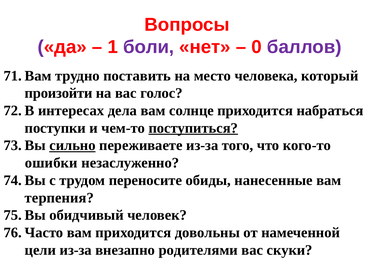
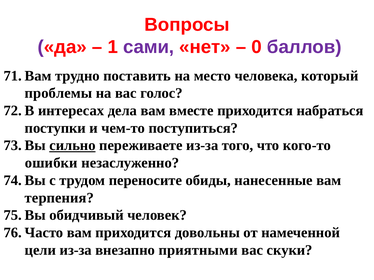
боли: боли -> сами (149, 47)
произойти: произойти -> проблемы (58, 93)
солнце: солнце -> вместе (191, 111)
поступиться underline: present -> none (193, 128)
родителями: родителями -> приятными (198, 250)
